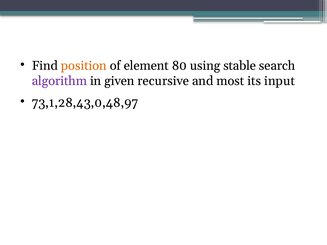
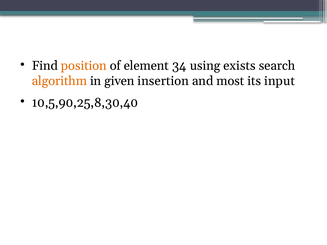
80: 80 -> 34 (179, 66)
stable: stable -> exists (240, 66)
algorithm colour: purple -> orange (59, 81)
recursive: recursive -> insertion (163, 81)
73,1,28,43,0,48,97: 73,1,28,43,0,48,97 -> 10,5,90,25,8,30,40 (85, 103)
